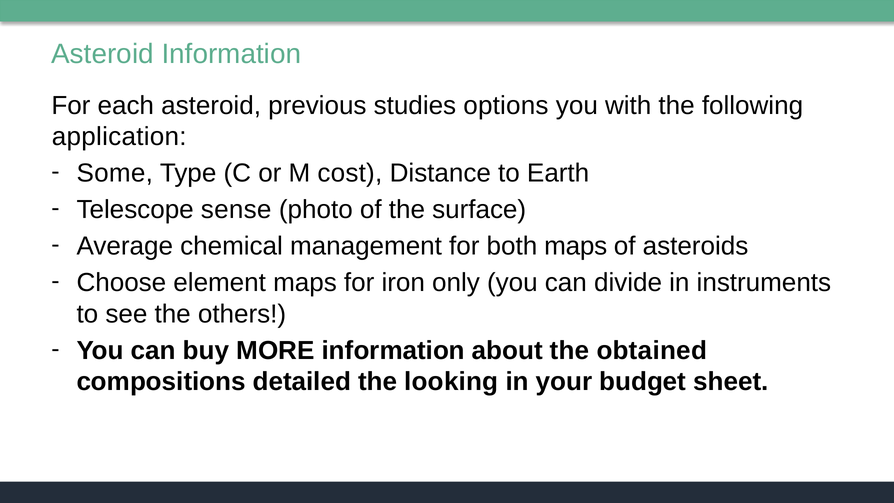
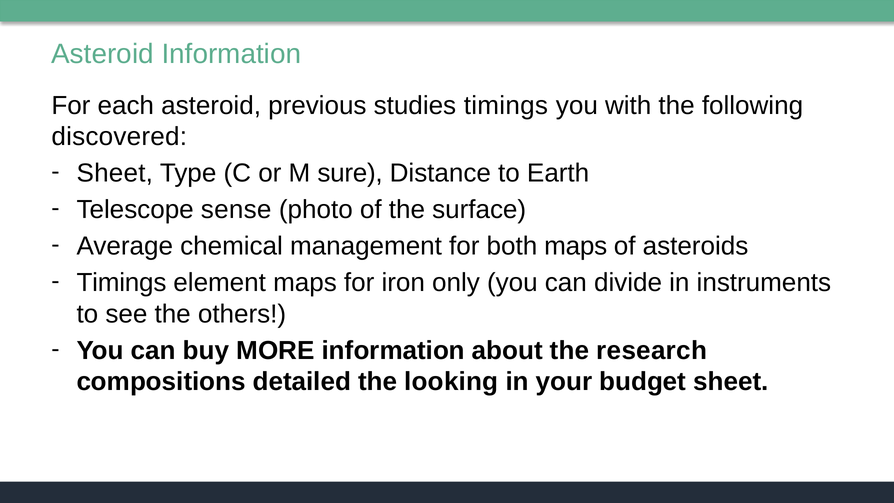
studies options: options -> timings (506, 106)
application: application -> discovered (119, 137)
Some: Some -> Sheet (115, 173)
cost: cost -> sure (350, 173)
Choose: Choose -> Timings (121, 283)
obtained: obtained -> research (652, 350)
